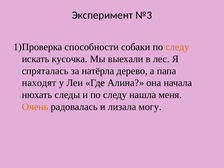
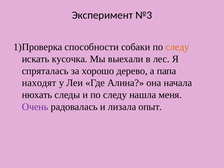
натёрла: натёрла -> хорошо (98, 71)
Очень colour: orange -> purple (35, 107)
могу: могу -> опыт (150, 107)
